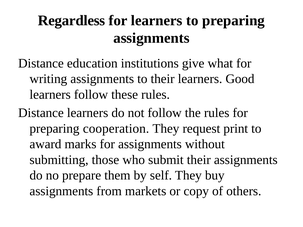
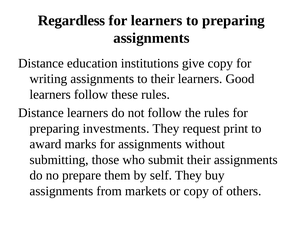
give what: what -> copy (220, 63)
cooperation: cooperation -> investments (116, 129)
